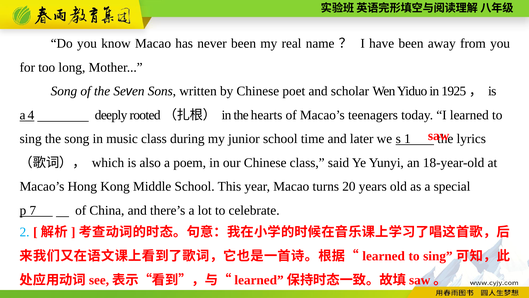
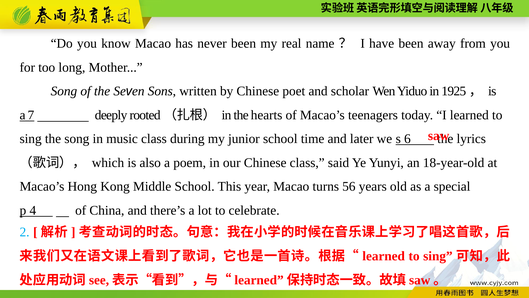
4: 4 -> 7 (31, 115)
1: 1 -> 6 (407, 139)
20: 20 -> 56 (349, 186)
7: 7 -> 4 (33, 210)
